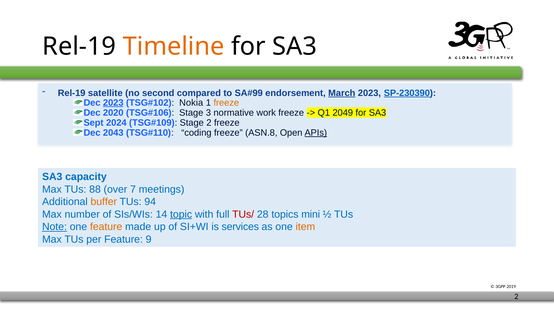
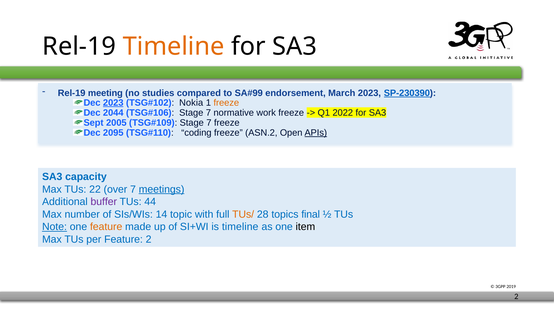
satellite: satellite -> meeting (105, 93)
second: second -> studies (158, 93)
March underline: present -> none (342, 93)
2020: 2020 -> 2044 (113, 113)
3: 3 -> 7 (208, 113)
2049: 2049 -> 2022 (343, 113)
2024: 2024 -> 2005 (116, 123)
2: 2 -> 7 (209, 123)
2043: 2043 -> 2095 (113, 133)
ASN.8: ASN.8 -> ASN.2 (261, 133)
88: 88 -> 22 (95, 189)
meetings underline: none -> present (162, 189)
buffer colour: orange -> purple (104, 202)
94: 94 -> 44 (150, 202)
topic underline: present -> none (181, 214)
TUs/ colour: red -> orange (243, 214)
mini: mini -> final (311, 214)
is services: services -> timeline (240, 227)
item colour: orange -> black (305, 227)
Feature 9: 9 -> 2 (149, 239)
